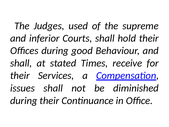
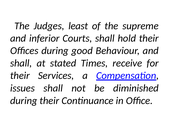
used: used -> least (78, 26)
